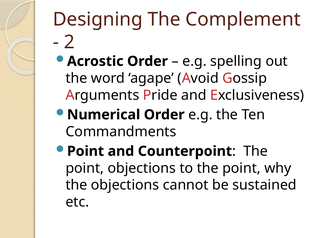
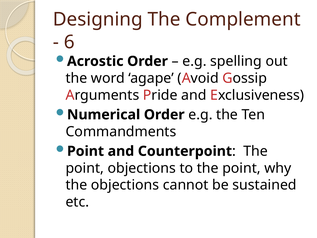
2: 2 -> 6 (69, 42)
